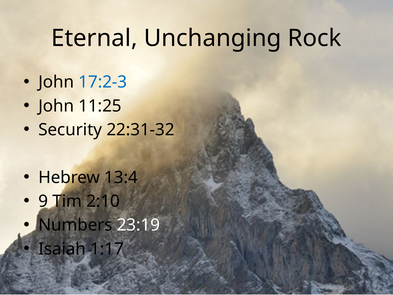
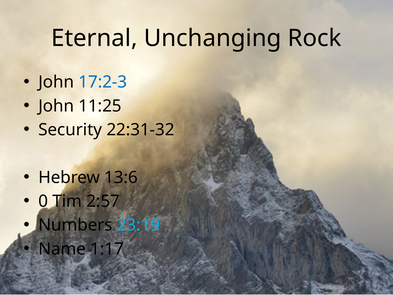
13:4: 13:4 -> 13:6 (121, 177)
9: 9 -> 0 (43, 201)
2:10: 2:10 -> 2:57 (103, 201)
23:19 colour: white -> light blue (138, 225)
Isaiah: Isaiah -> Name (62, 249)
